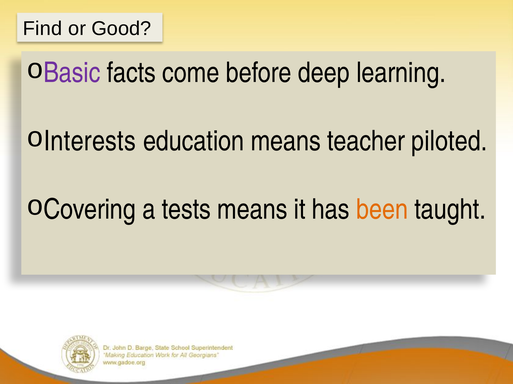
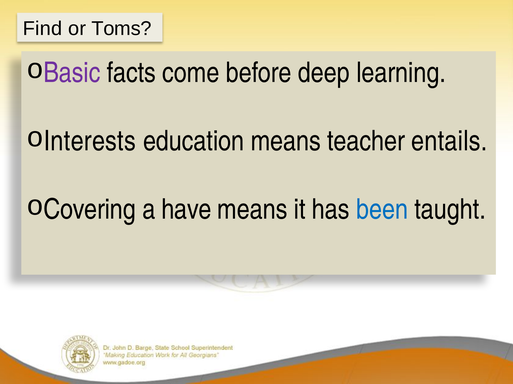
Good: Good -> Toms (121, 29)
piloted: piloted -> entails (449, 141)
tests: tests -> have (187, 210)
been colour: orange -> blue (382, 210)
